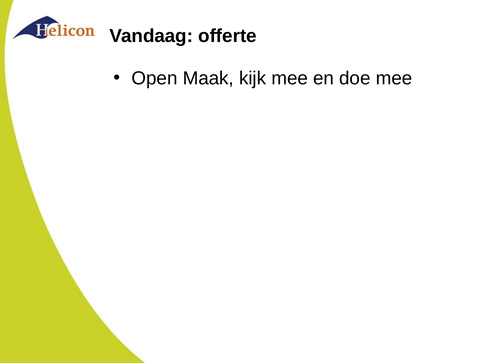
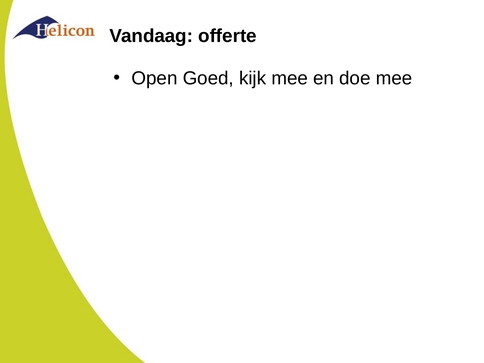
Maak: Maak -> Goed (208, 78)
